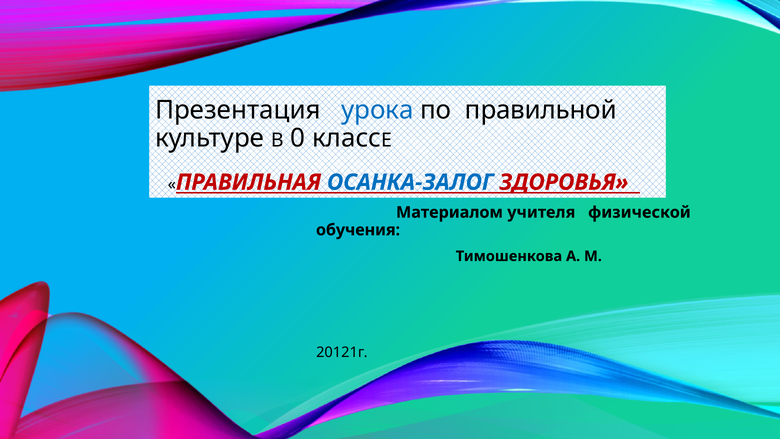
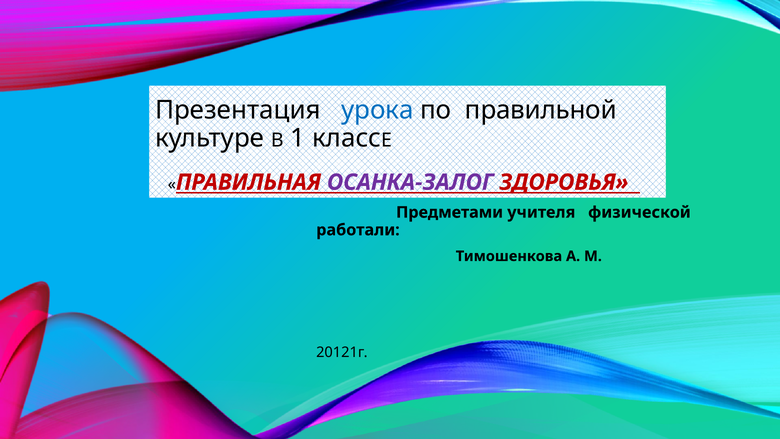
0: 0 -> 1 (298, 138)
ОСАНКА-ЗАЛОГ colour: blue -> purple (410, 182)
Материалом: Материалом -> Предметами (450, 212)
обучения: обучения -> работали (358, 230)
